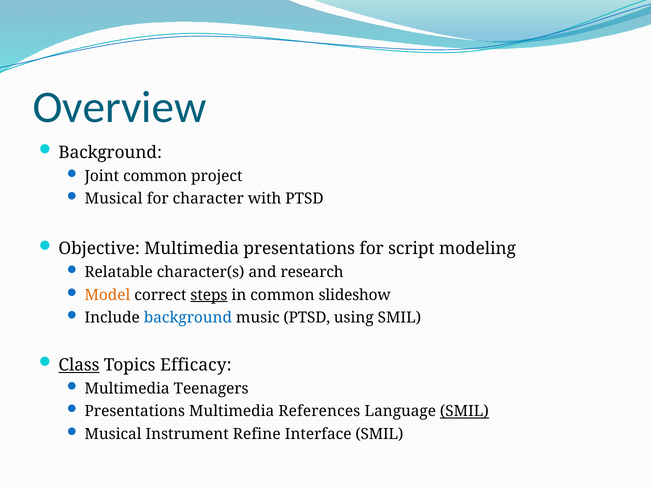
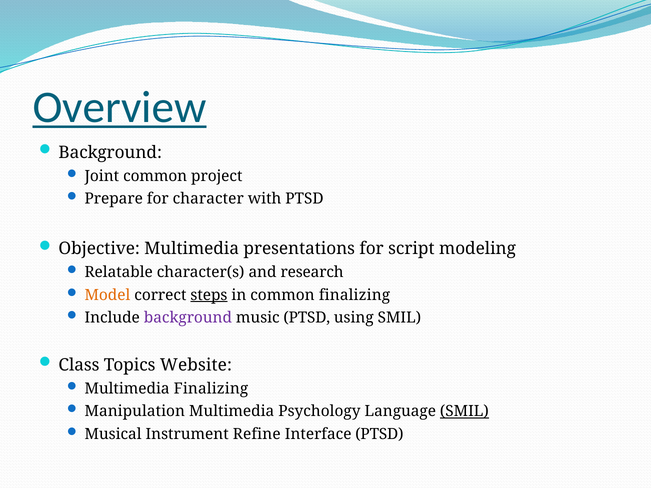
Overview underline: none -> present (119, 108)
Musical: Musical -> Prepare (114, 199)
common slideshow: slideshow -> finalizing (355, 295)
background colour: blue -> purple (188, 318)
Class underline: present -> none (79, 365)
Efficacy: Efficacy -> Website (196, 365)
Multimedia Teenagers: Teenagers -> Finalizing (211, 389)
Presentations: Presentations -> Manipulation (135, 412)
References: References -> Psychology (319, 412)
Interface SMIL: SMIL -> PTSD (379, 434)
